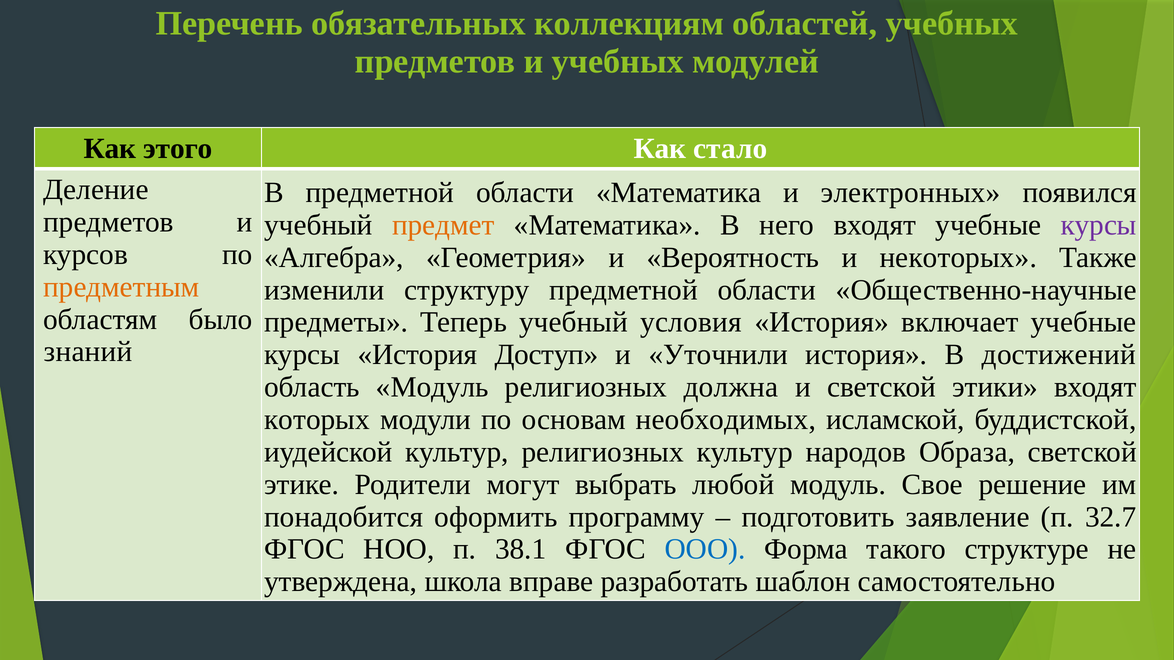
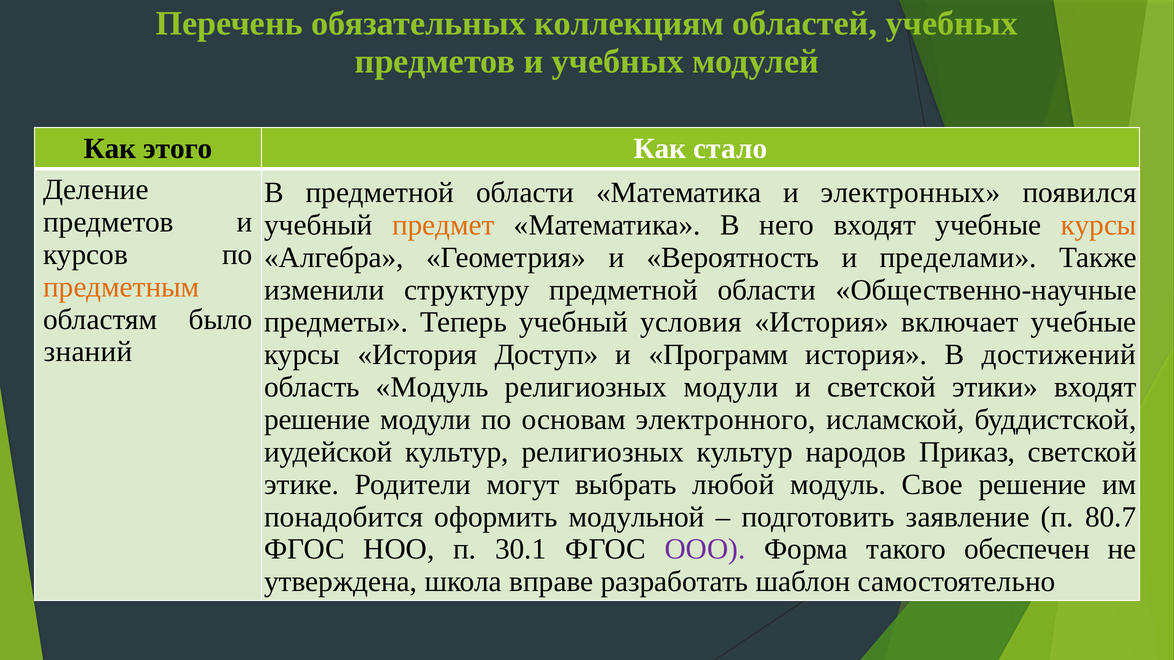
курсы colour: purple -> orange (1099, 225)
некоторых: некоторых -> пределами (958, 258)
Уточнили: Уточнили -> Программ (718, 355)
религиозных должна: должна -> модули (731, 387)
которых: которых -> решение (317, 420)
необходимых: необходимых -> электронного (726, 420)
Образа: Образа -> Приказ (967, 452)
программу: программу -> модульной (637, 517)
32.7: 32.7 -> 80.7 (1111, 517)
38.1: 38.1 -> 30.1 (521, 550)
ООО colour: blue -> purple (705, 550)
структуре: структуре -> обеспечен (1027, 550)
